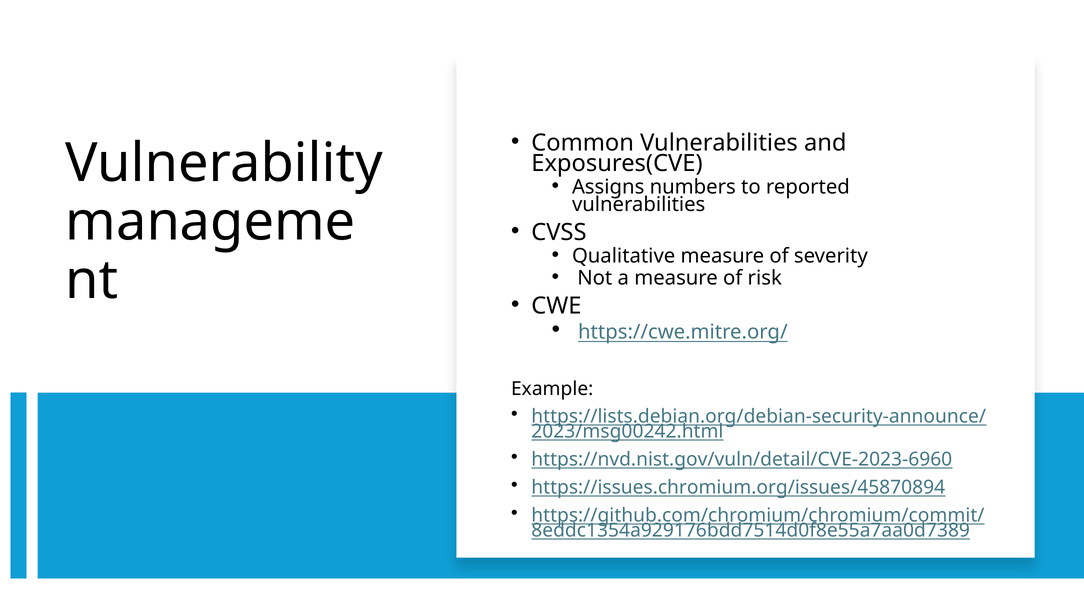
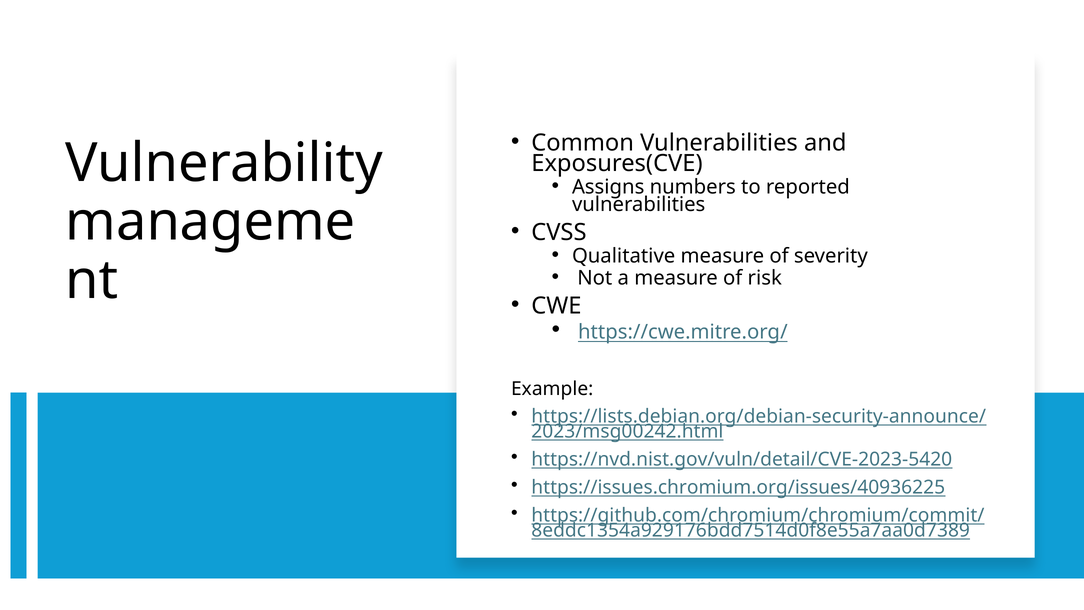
https://nvd.nist.gov/vuln/detail/CVE-2023-6960: https://nvd.nist.gov/vuln/detail/CVE-2023-6960 -> https://nvd.nist.gov/vuln/detail/CVE-2023-5420 (742, 459)
https://issues.chromium.org/issues/45870894: https://issues.chromium.org/issues/45870894 -> https://issues.chromium.org/issues/40936225 (738, 487)
